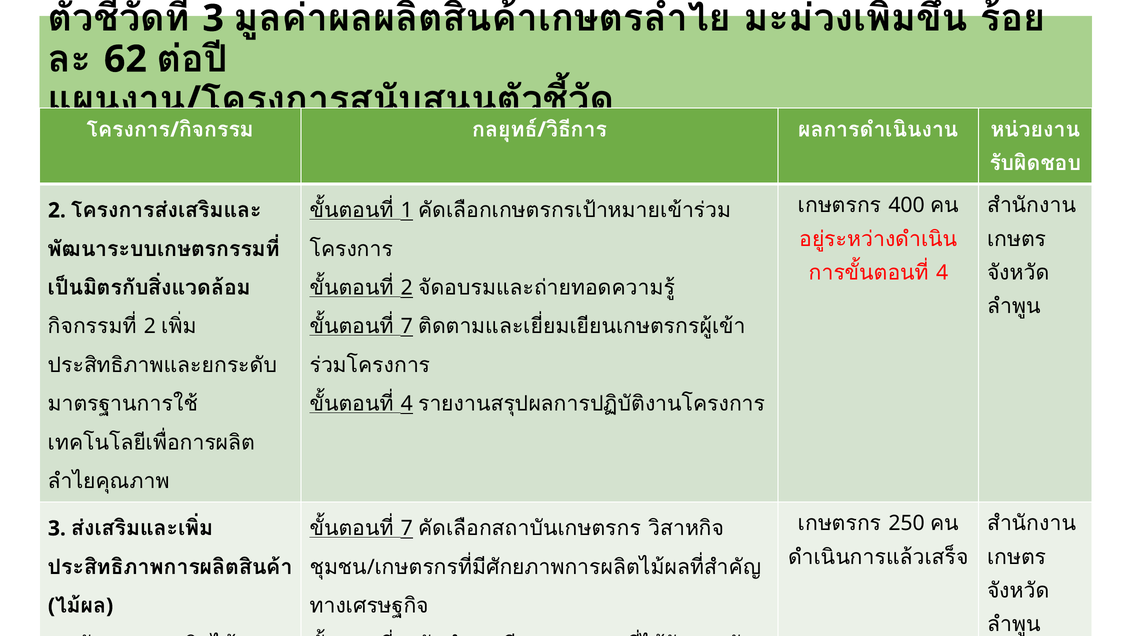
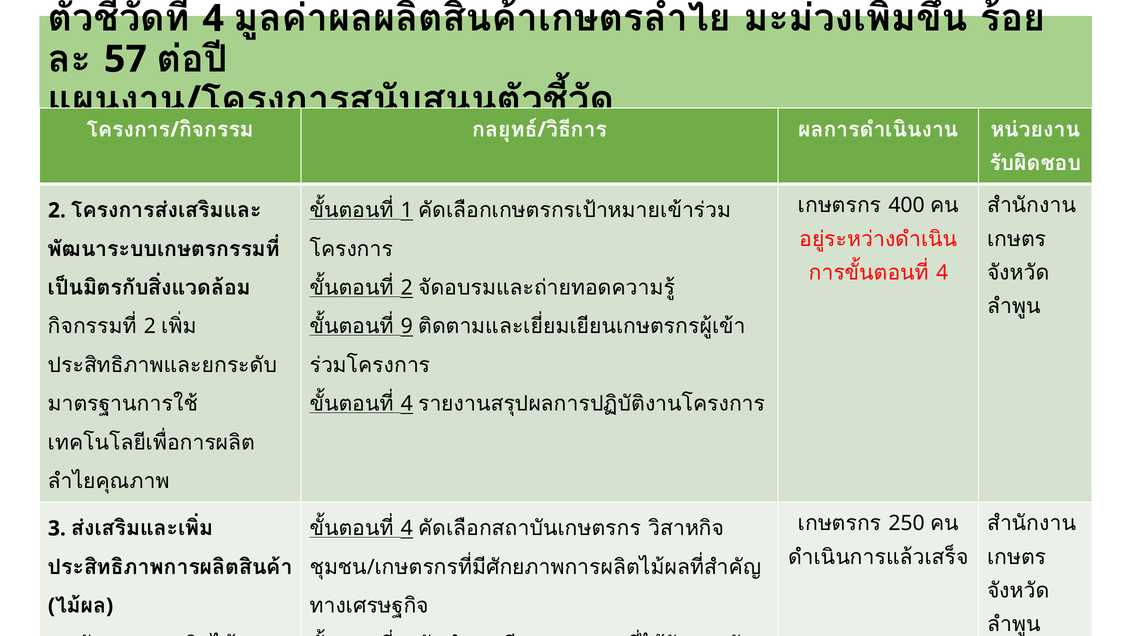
3: 3 -> 4 (213, 19)
62: 62 -> 57 (125, 59)
7: 7 -> 9 (407, 327)
7: 7 -> 4 (407, 529)
